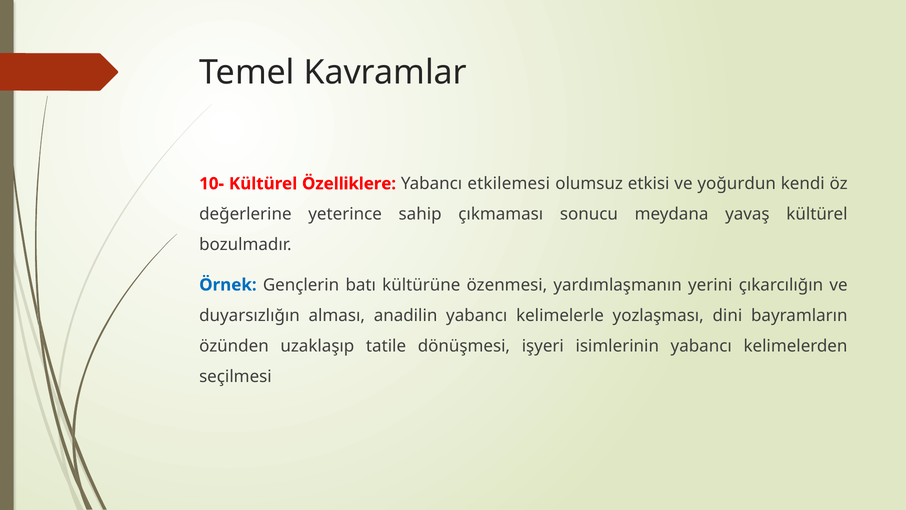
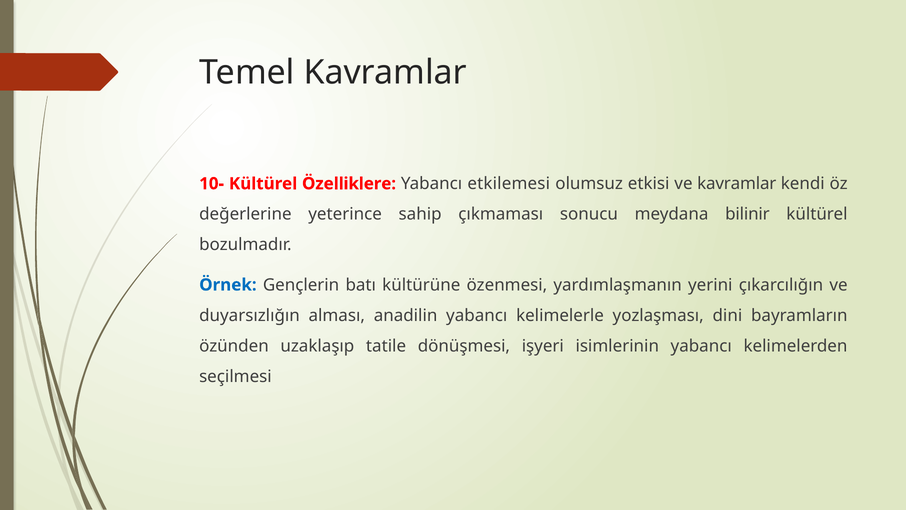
ve yoğurdun: yoğurdun -> kavramlar (737, 184)
yavaş: yavaş -> bilinir (747, 214)
